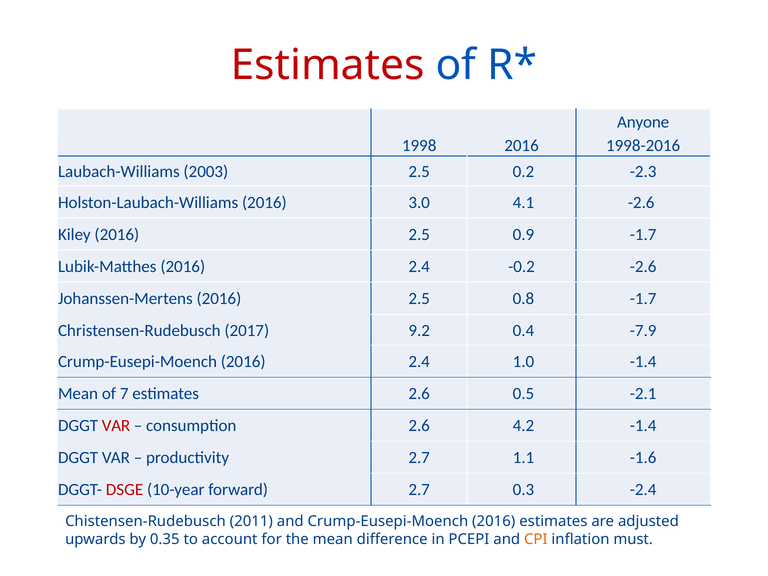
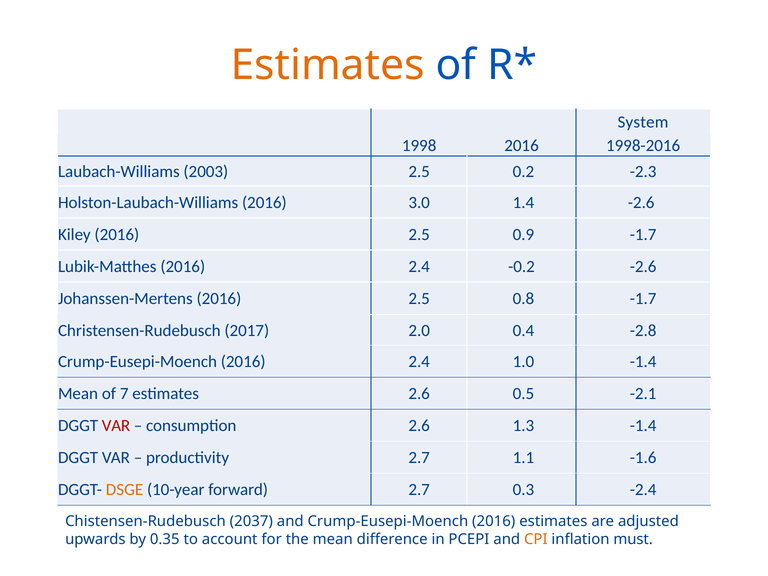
Estimates colour: red -> orange (328, 65)
Anyone: Anyone -> System (643, 122)
4.1: 4.1 -> 1.4 (523, 202)
9.2: 9.2 -> 2.0 (419, 330)
-7.9: -7.9 -> -2.8 (643, 330)
4.2: 4.2 -> 1.3 (523, 426)
DSGE colour: red -> orange (125, 490)
2011: 2011 -> 2037 (251, 521)
